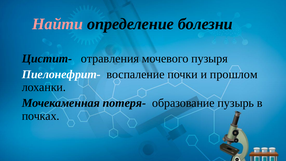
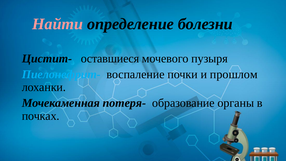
отравления: отравления -> оставшиеся (110, 58)
Пиелонефрит- colour: white -> light blue (61, 74)
пузырь: пузырь -> органы (236, 103)
